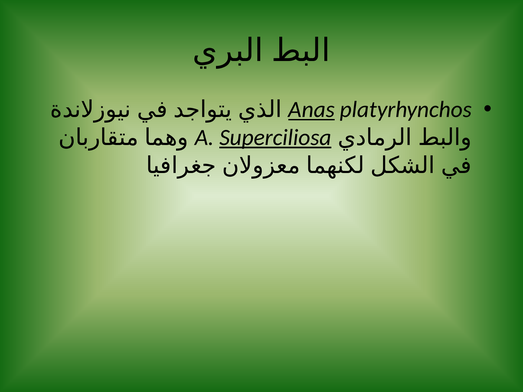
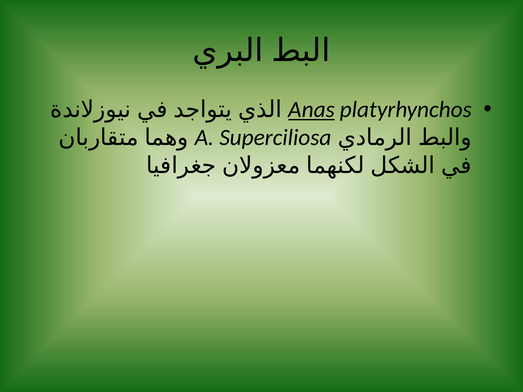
Superciliosa underline: present -> none (275, 138)
